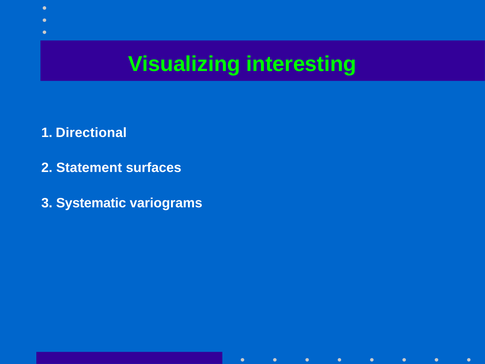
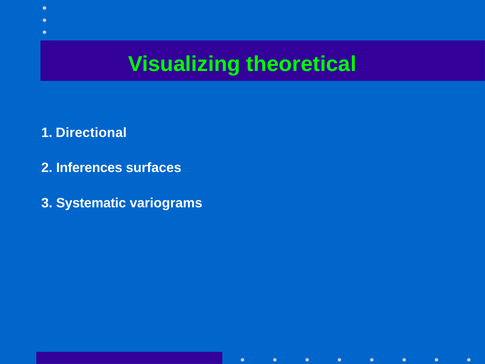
interesting: interesting -> theoretical (301, 64)
Statement: Statement -> Inferences (89, 168)
